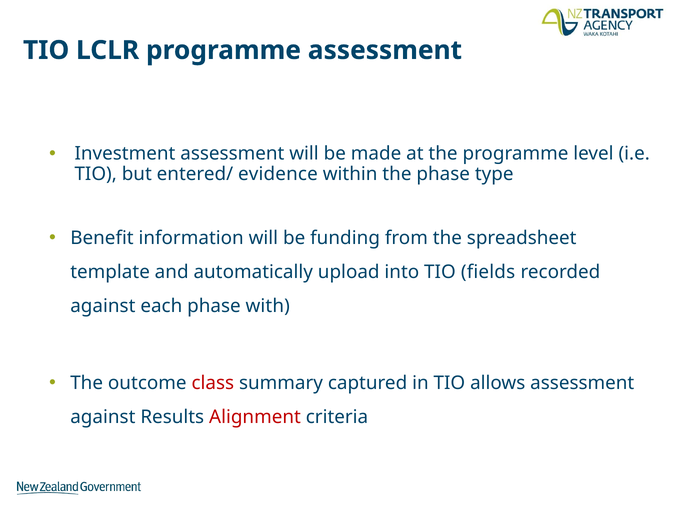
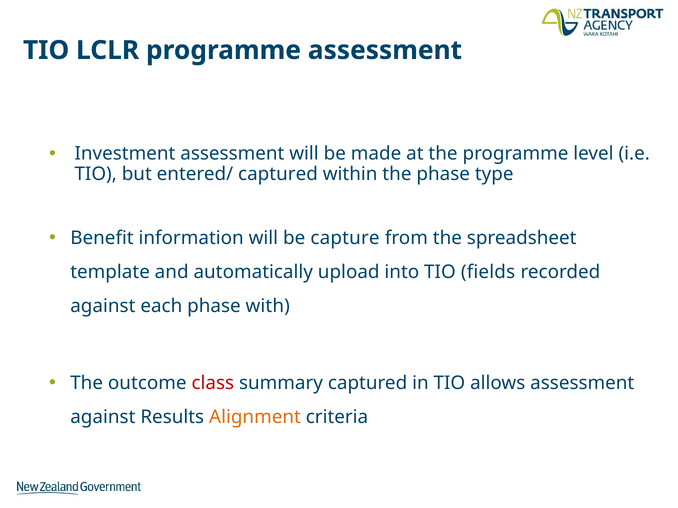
entered/ evidence: evidence -> captured (278, 174)
funding: funding -> capture (345, 238)
Alignment colour: red -> orange (255, 417)
